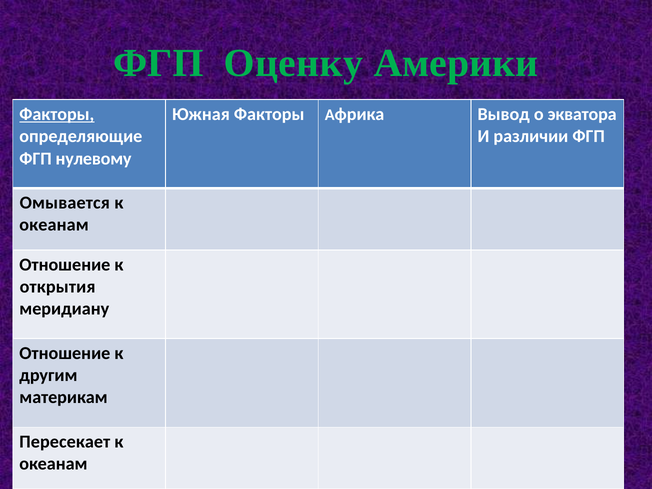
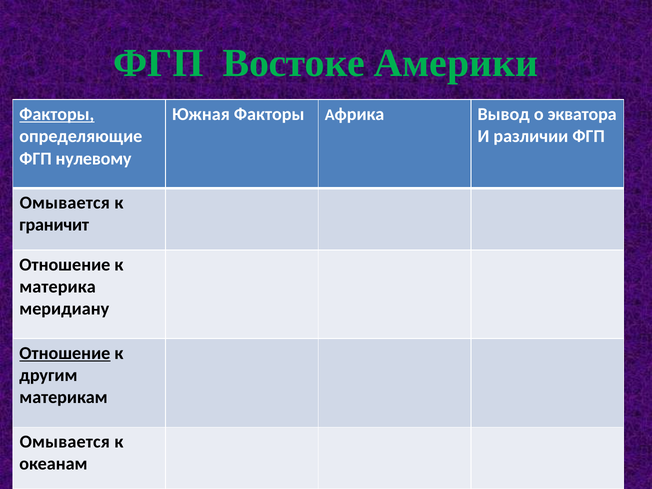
Оценку: Оценку -> Востоке (294, 63)
океанам: океанам -> граничит (54, 225)
открытия: открытия -> материка (58, 287)
Отношение underline: none -> present (65, 353)
Пересекает: Пересекает -> Омывается (65, 442)
